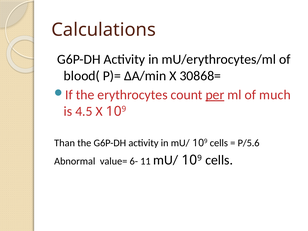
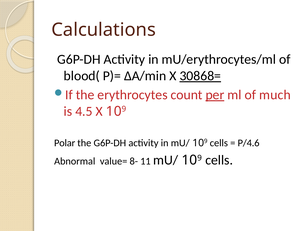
30868= underline: none -> present (200, 76)
Than: Than -> Polar (65, 143)
P/5.6: P/5.6 -> P/4.6 (249, 143)
6-: 6- -> 8- (134, 161)
